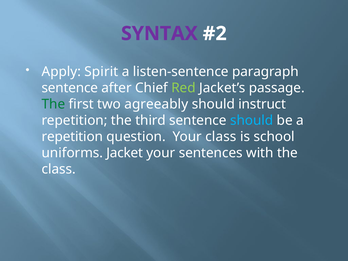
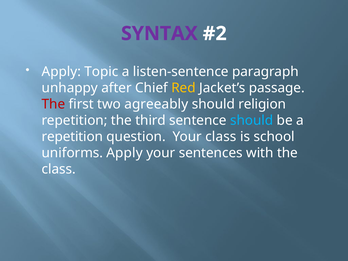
Spirit: Spirit -> Topic (101, 72)
sentence: sentence -> unhappy (70, 88)
Red colour: light green -> yellow (183, 88)
The colour: green -> red (53, 104)
instruct: instruct -> religion (262, 104)
uniforms Jacket: Jacket -> Apply (125, 153)
